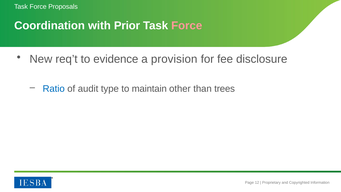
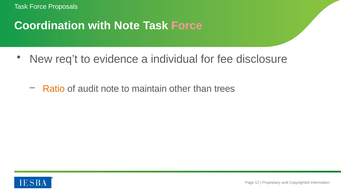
with Prior: Prior -> Note (127, 25)
provision: provision -> individual (174, 59)
Ratio colour: blue -> orange (54, 89)
audit type: type -> note (110, 89)
